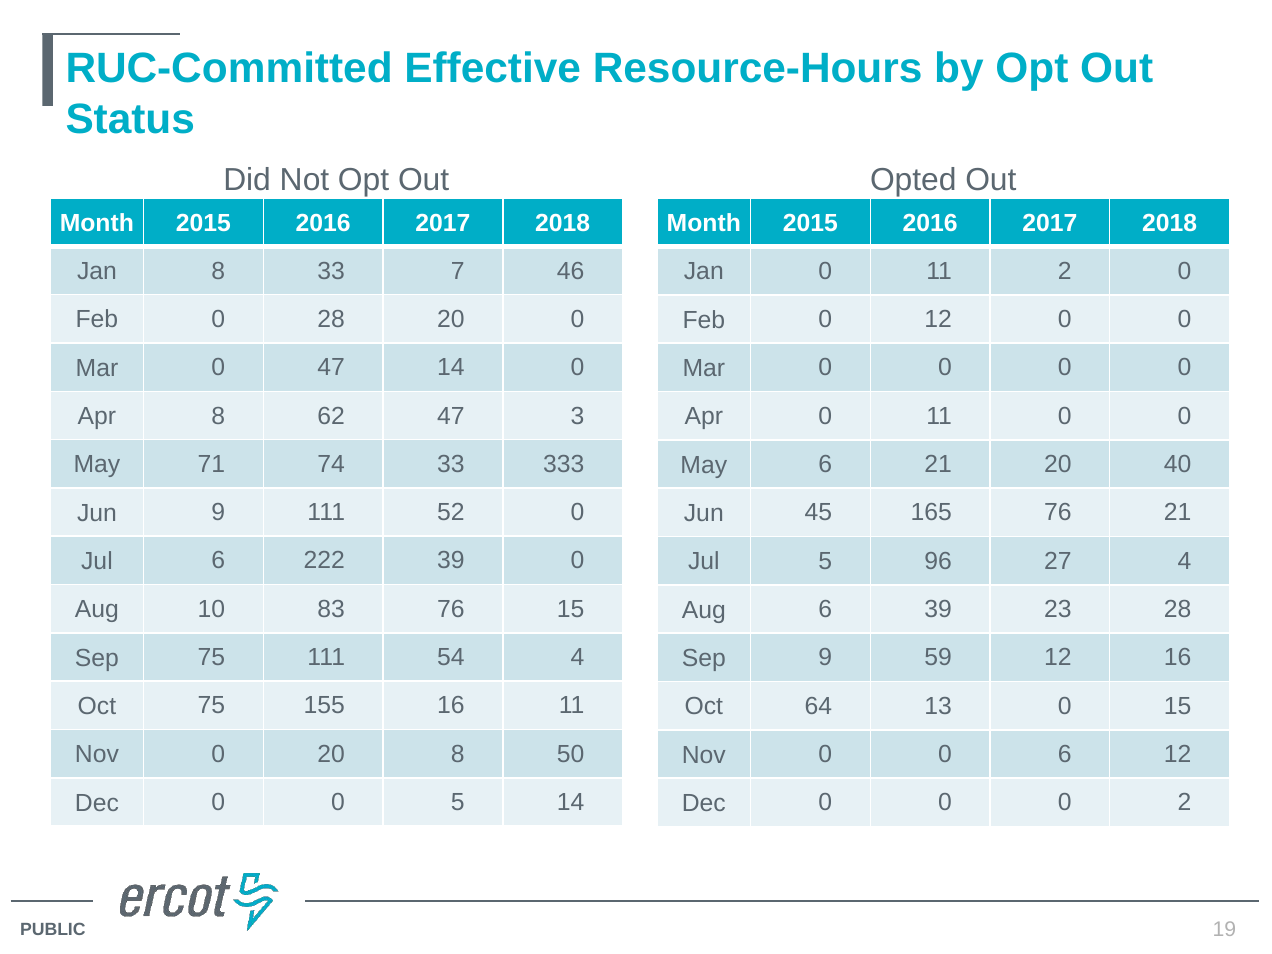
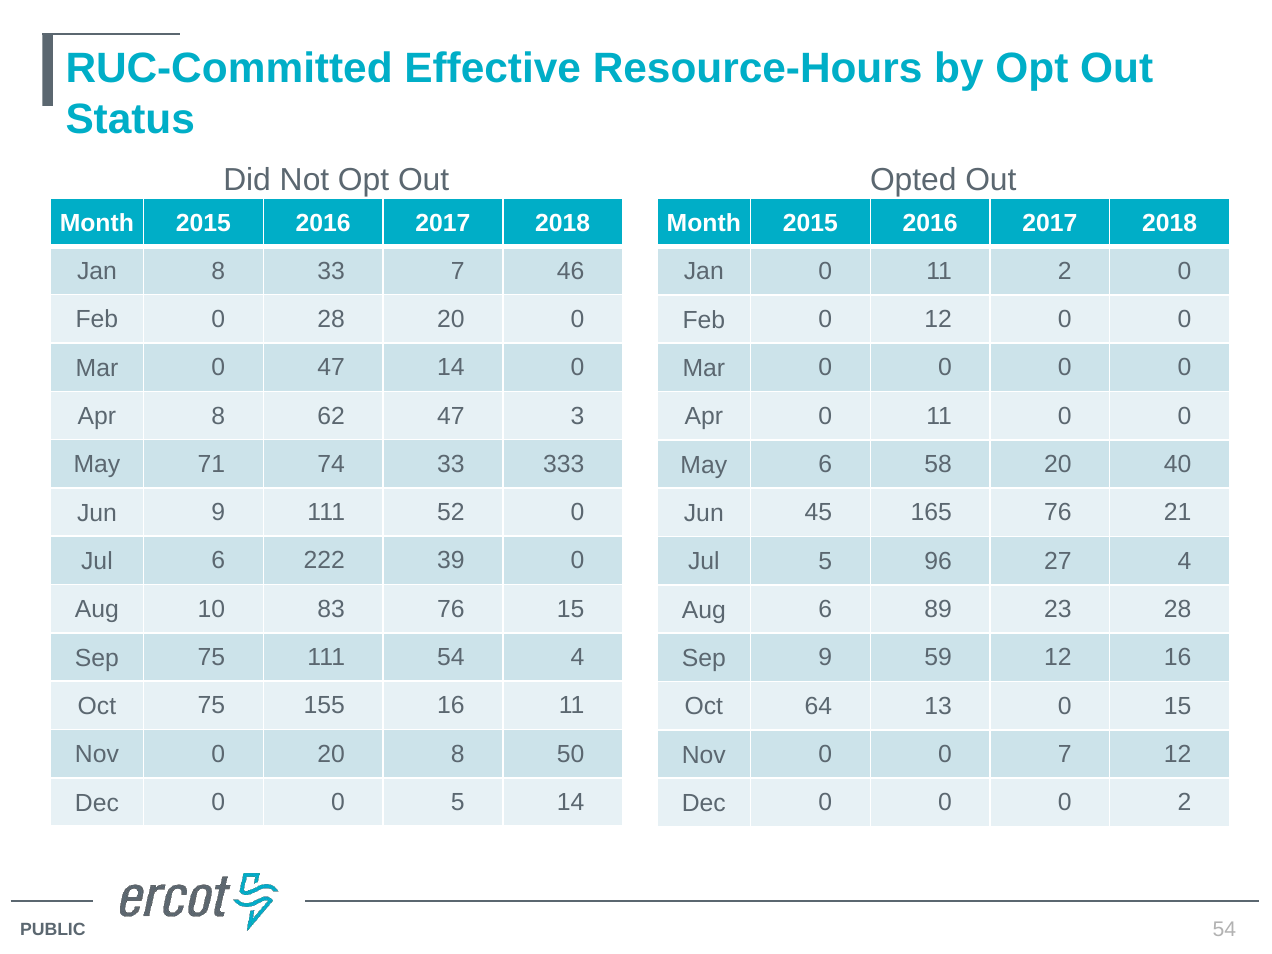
6 21: 21 -> 58 (938, 464)
6 39: 39 -> 89 (938, 609)
0 6: 6 -> 7 (1065, 754)
19: 19 -> 54 (1224, 929)
